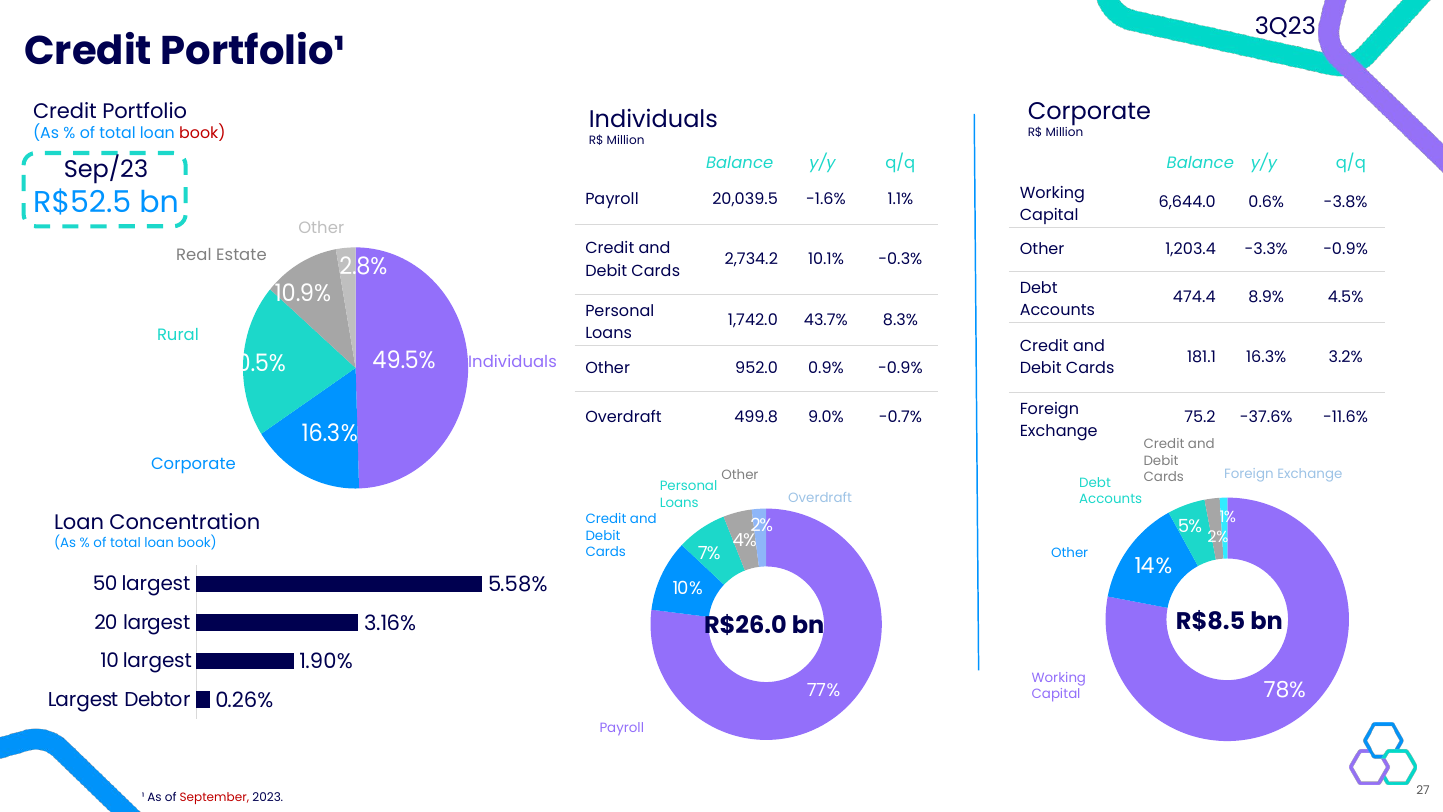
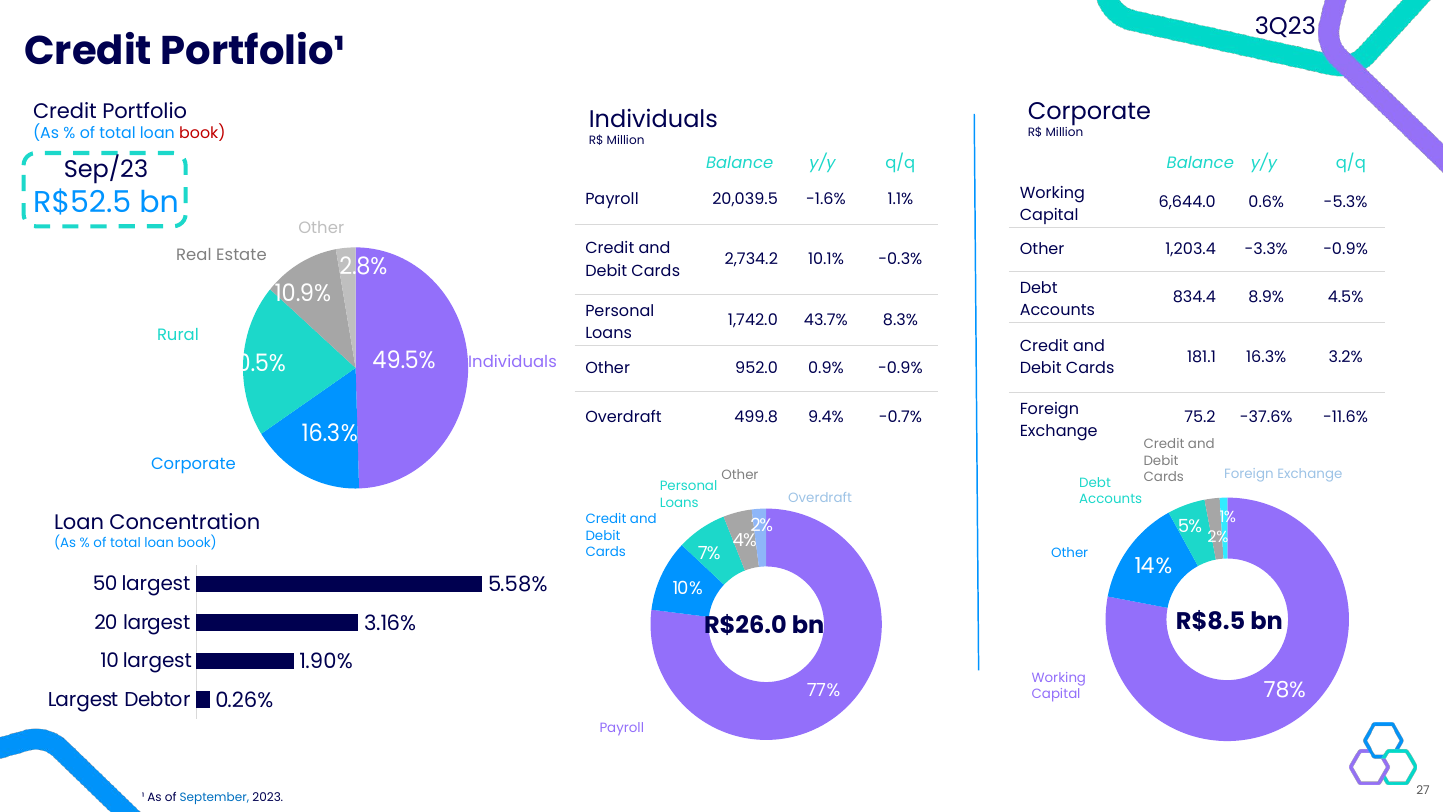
-3.8%: -3.8% -> -5.3% (1346, 202)
474.4: 474.4 -> 834.4 (1194, 297)
9.0%: 9.0% -> 9.4% (826, 417)
September colour: red -> blue (214, 798)
